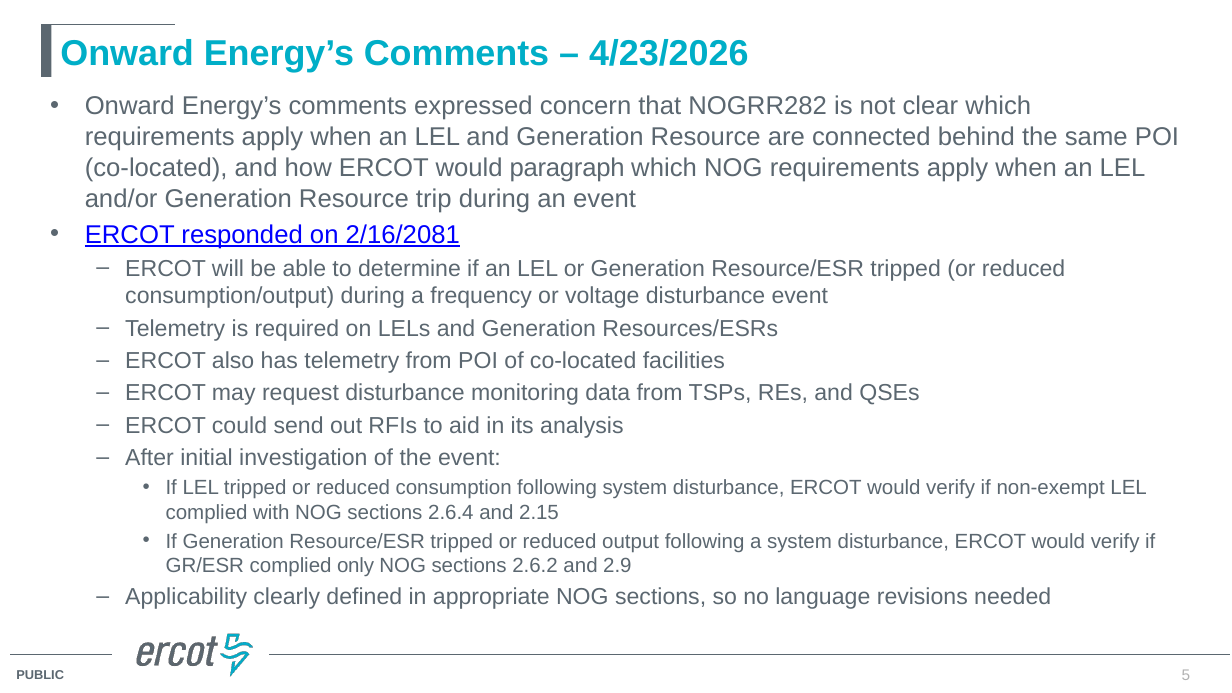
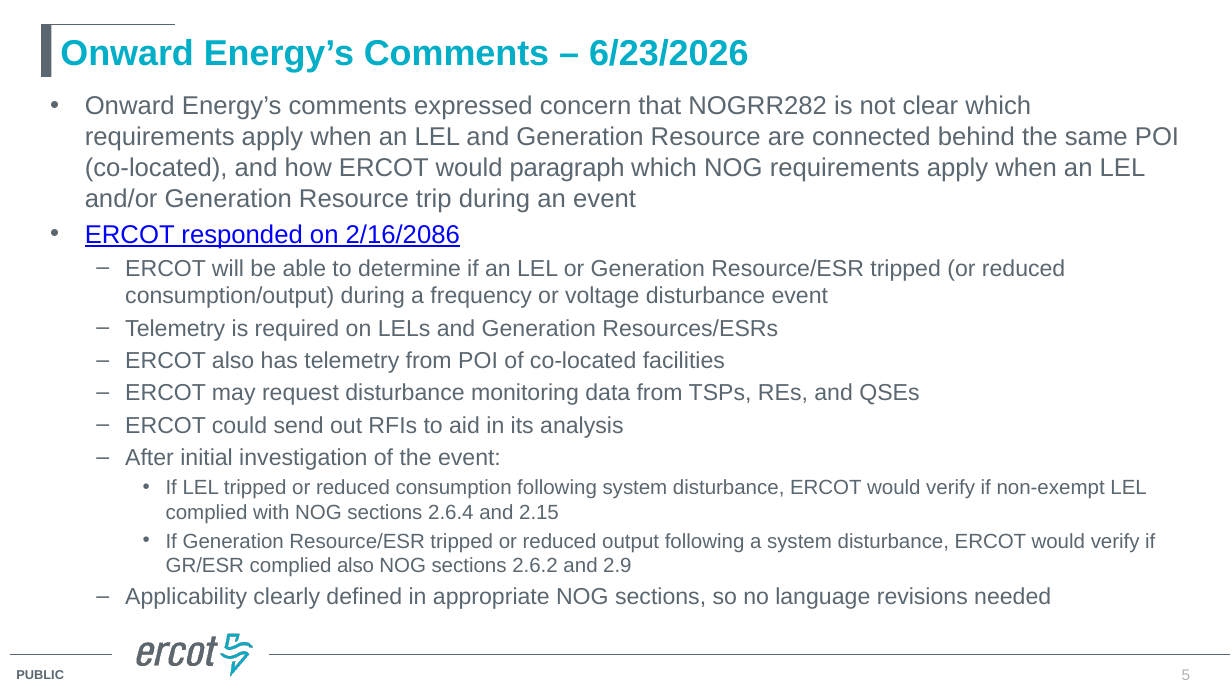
4/23/2026: 4/23/2026 -> 6/23/2026 (669, 53)
2/16/2081: 2/16/2081 -> 2/16/2086 (403, 235)
complied only: only -> also (356, 566)
